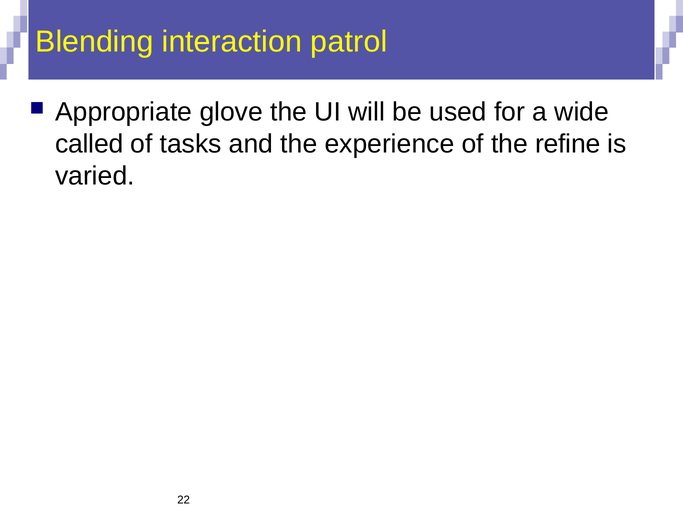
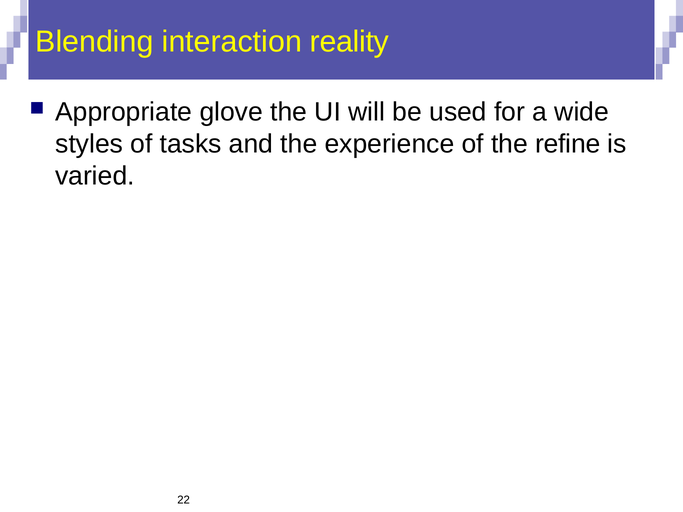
patrol: patrol -> reality (349, 42)
called: called -> styles (89, 144)
